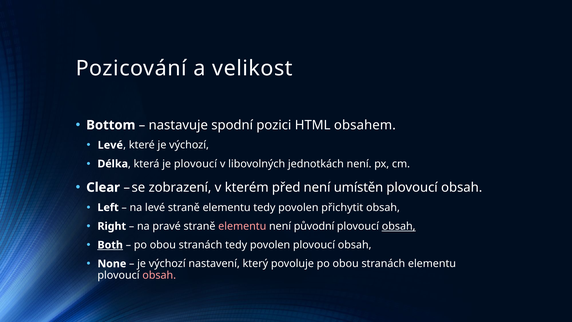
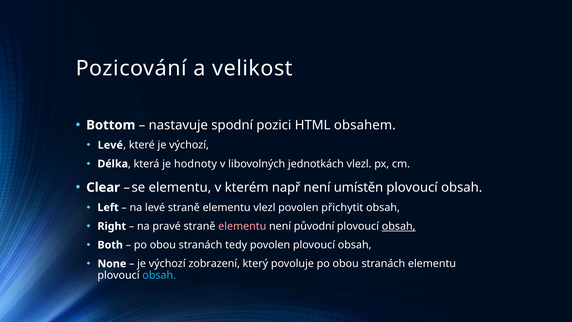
je plovoucí: plovoucí -> hodnoty (195, 164)
jednotkách není: není -> vlezl (359, 164)
se zobrazení: zobrazení -> elementu (180, 187)
před: před -> např (286, 187)
elementu tedy: tedy -> vlezl (264, 207)
Both underline: present -> none (110, 245)
nastavení: nastavení -> zobrazení (214, 264)
obsah colour: pink -> light blue (159, 275)
